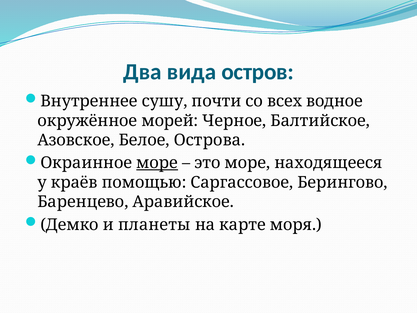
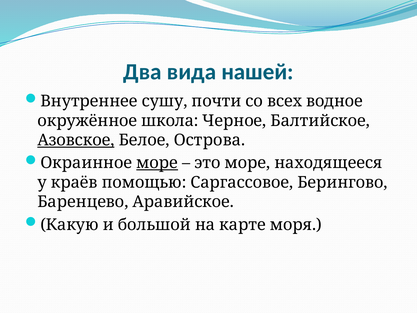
остров: остров -> нашей (258, 72)
морей: морей -> школа (170, 121)
Азовское underline: none -> present (76, 140)
Демко: Демко -> Какую (69, 225)
планеты: планеты -> большой (154, 225)
